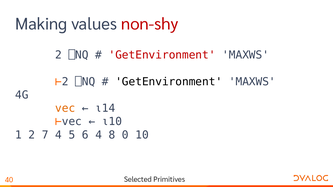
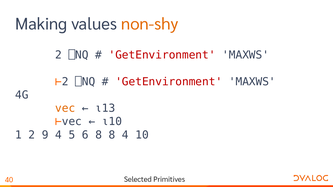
non-shy colour: red -> orange (150, 24)
GetEnvironment colour: black -> red (169, 82)
⍳14: ⍳14 -> ⍳13 (105, 108)
7: 7 -> 9 (45, 135)
6 4: 4 -> 8 (99, 135)
8 0: 0 -> 4 (125, 135)
